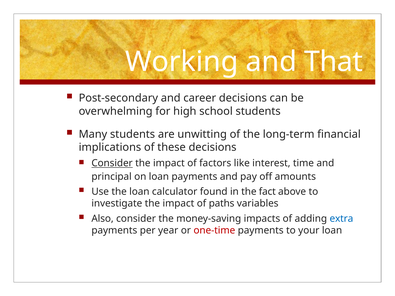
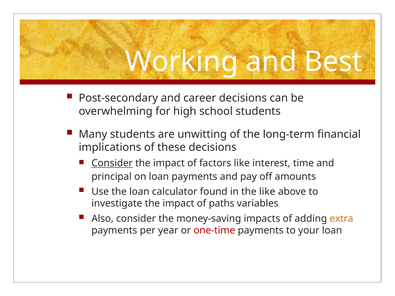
That: That -> Best (333, 62)
the fact: fact -> like (267, 192)
extra colour: blue -> orange (341, 219)
